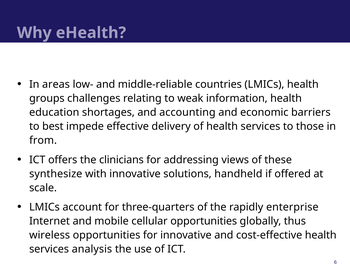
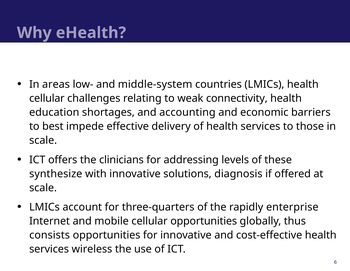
middle-reliable: middle-reliable -> middle-system (155, 84)
groups: groups -> cellular (47, 98)
information: information -> connectivity (237, 98)
from: from -> scale (43, 140)
views: views -> levels (235, 159)
handheld: handheld -> diagnosis (238, 173)
wireless: wireless -> consists (50, 235)
analysis: analysis -> wireless (92, 249)
